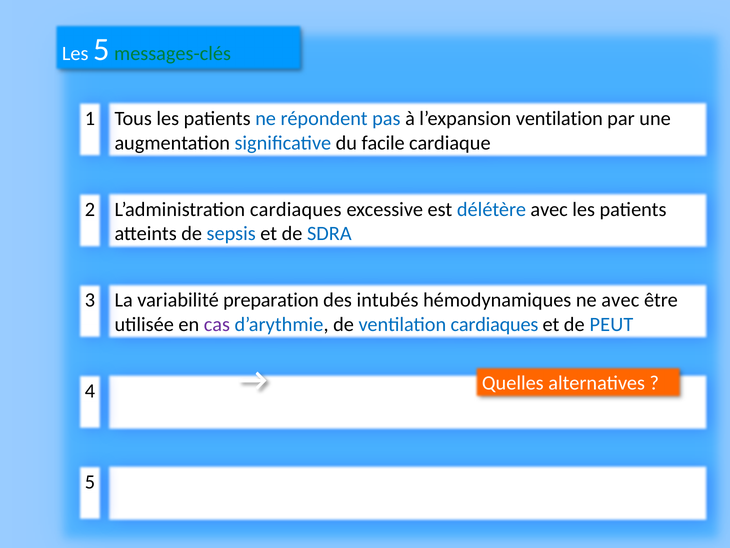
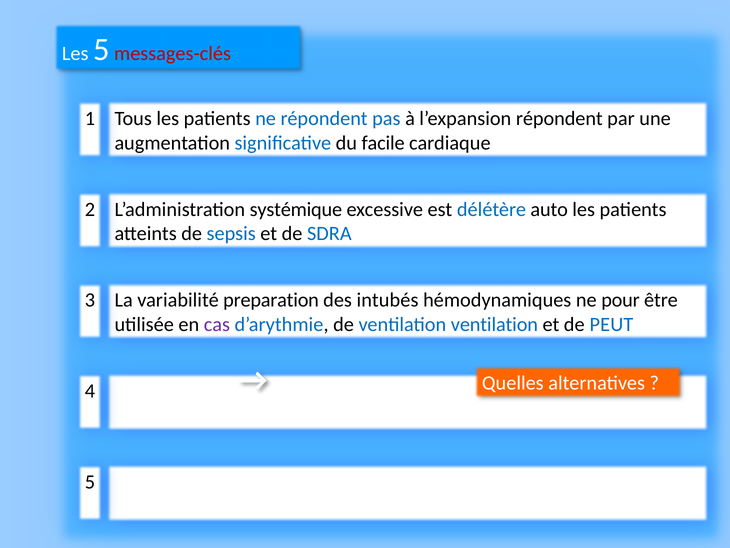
messages-clés colour: green -> red (173, 54)
l’expansion ventilation: ventilation -> répondent (559, 118)
L’administration cardiaques: cardiaques -> systémique (296, 209)
délétère avec: avec -> auto (549, 209)
ne avec: avec -> pour (621, 300)
ventilation cardiaques: cardiaques -> ventilation (494, 324)
